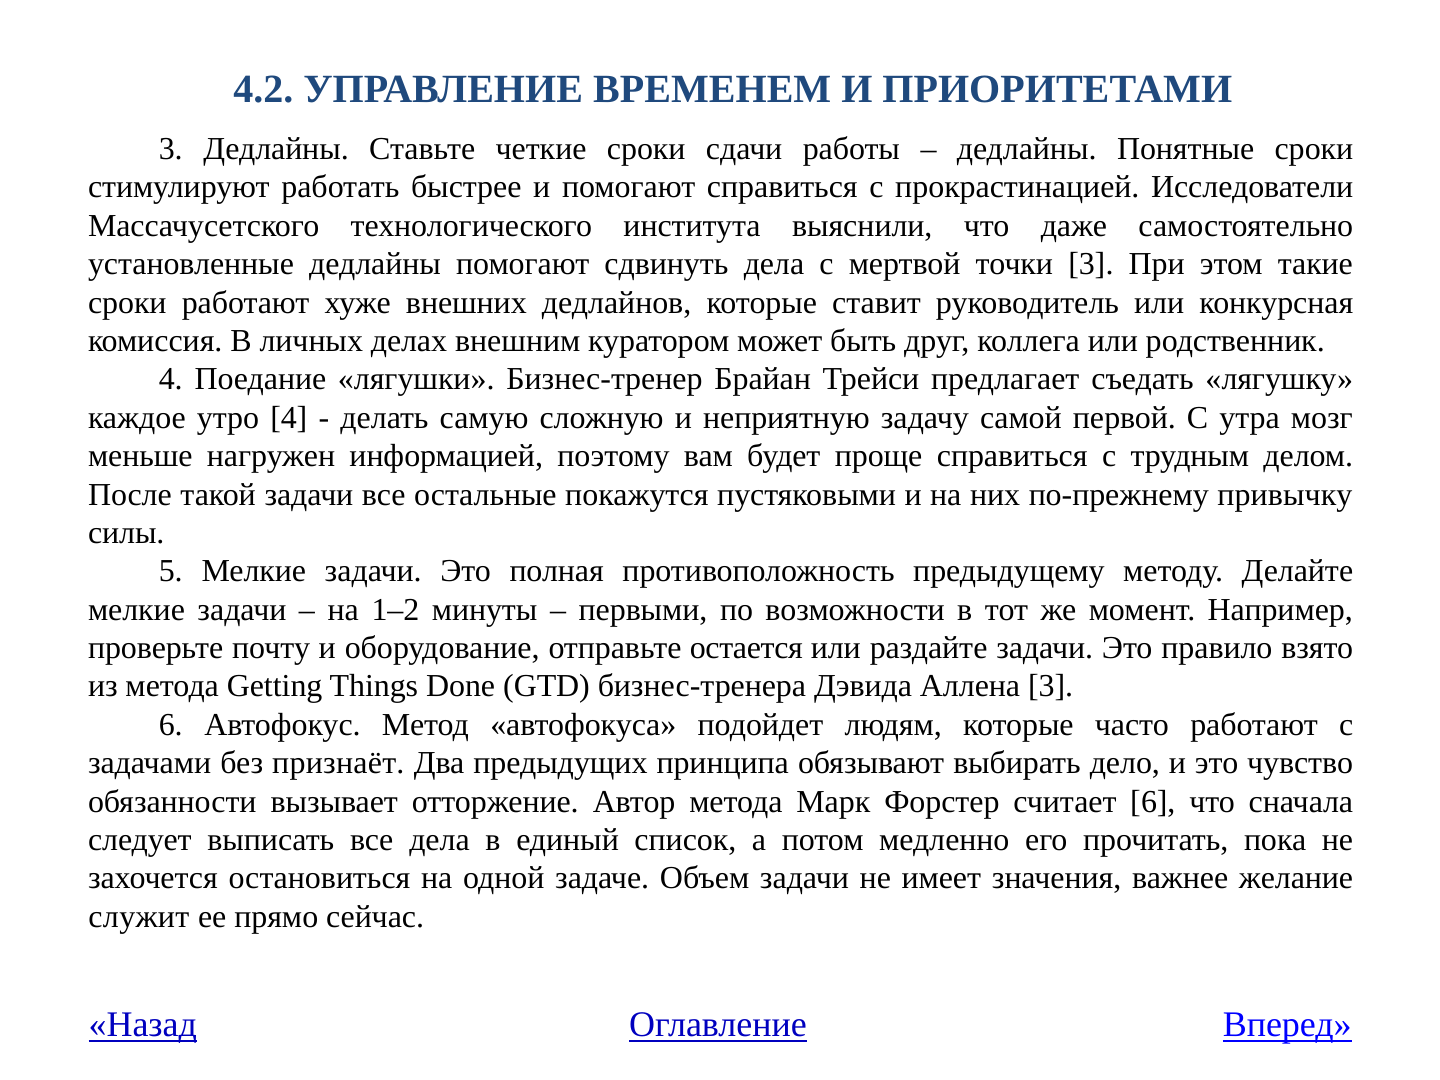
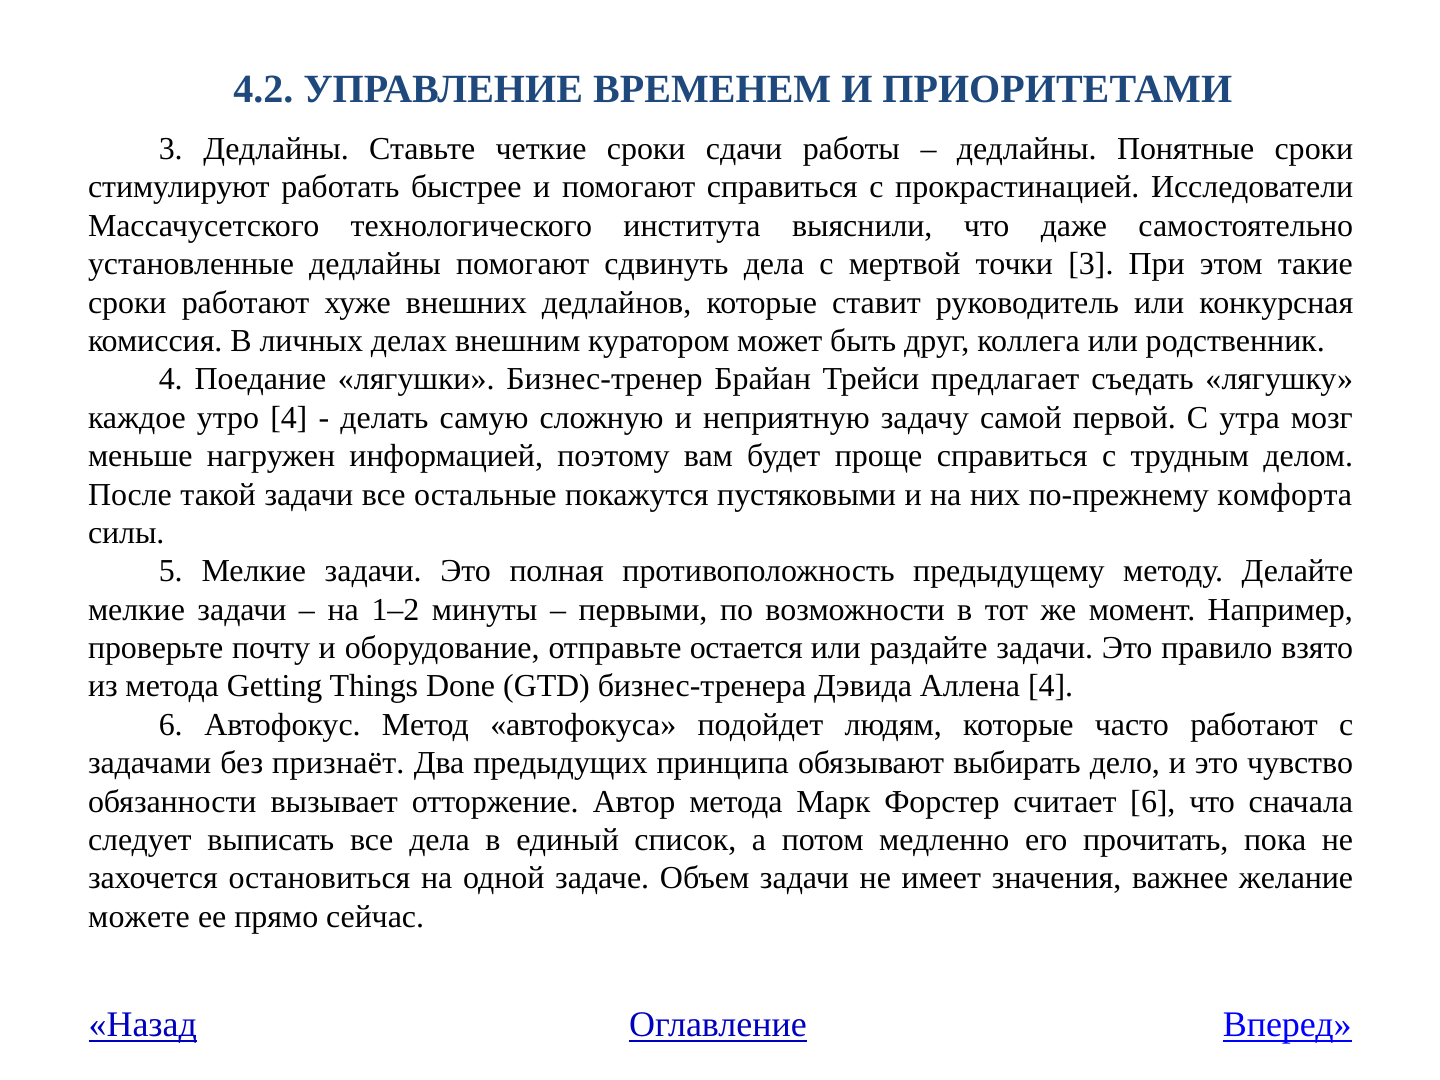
привычку: привычку -> комфорта (1285, 494)
Аллена 3: 3 -> 4 (1051, 686)
служит: служит -> можете (139, 917)
